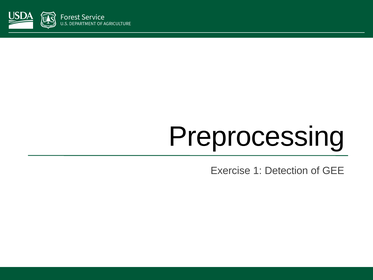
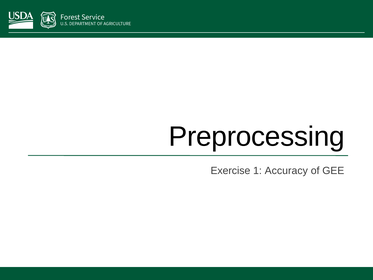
Detection: Detection -> Accuracy (286, 170)
